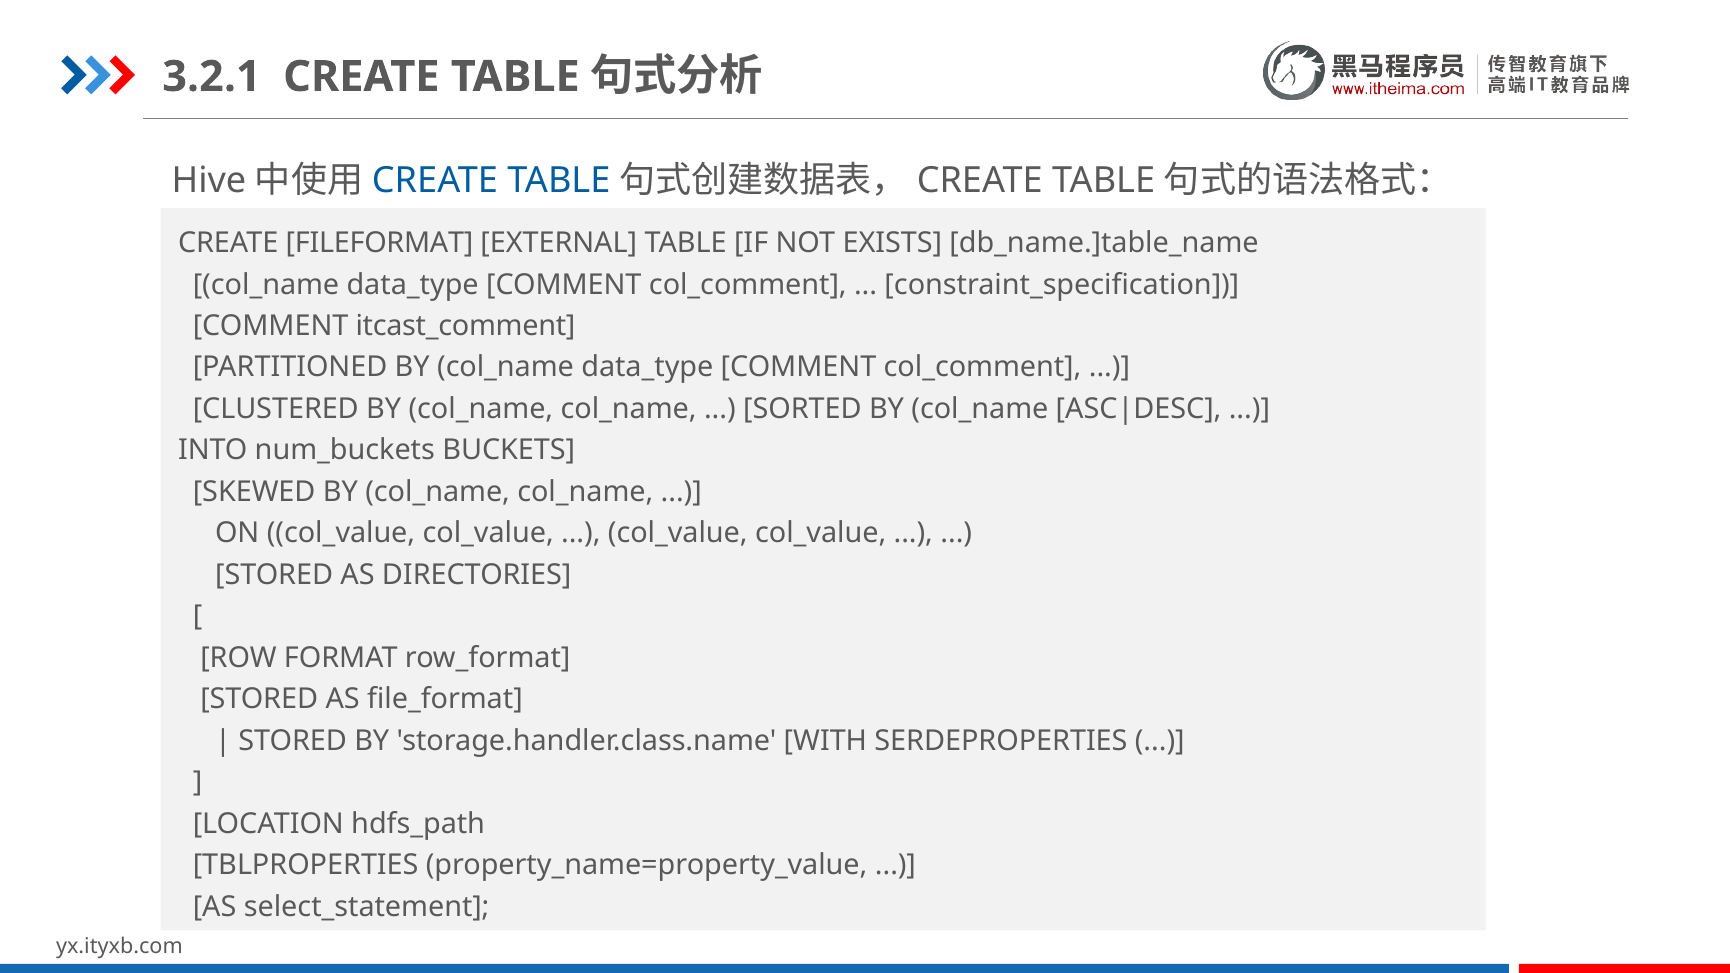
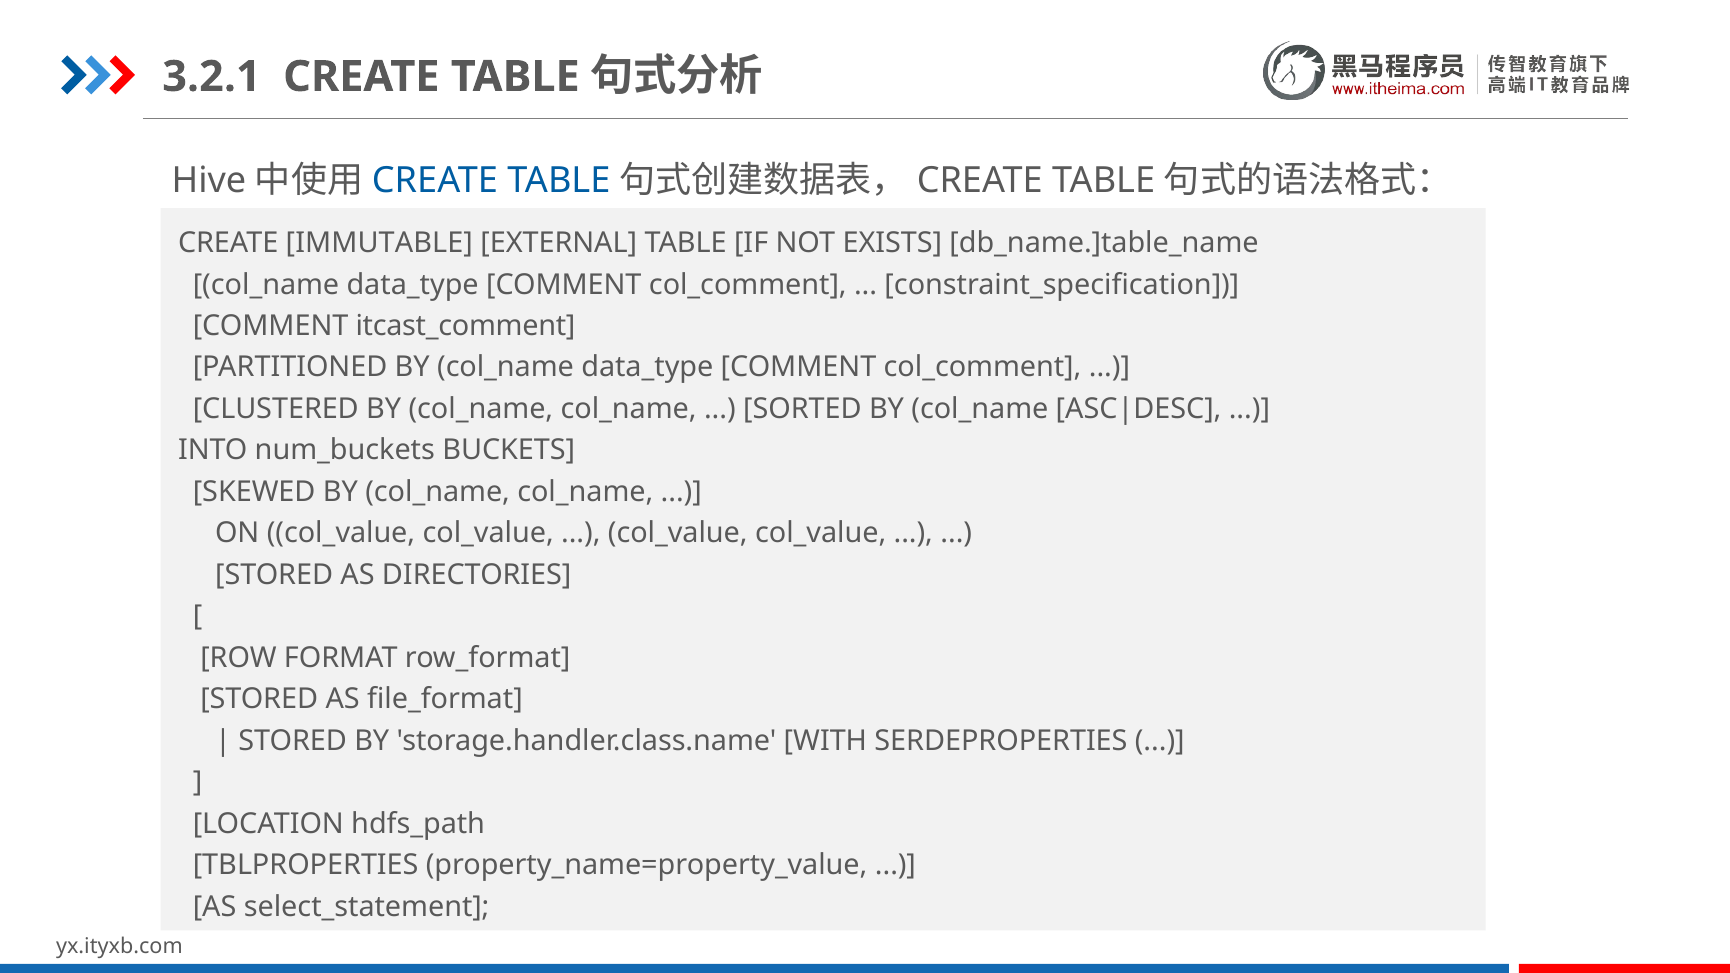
FILEFORMAT: FILEFORMAT -> IMMUTABLE (379, 243)
